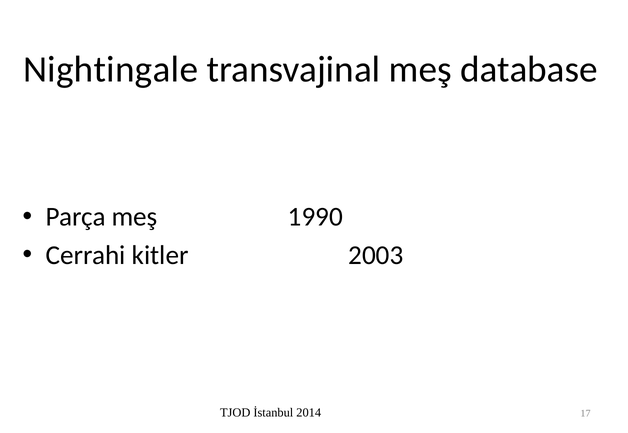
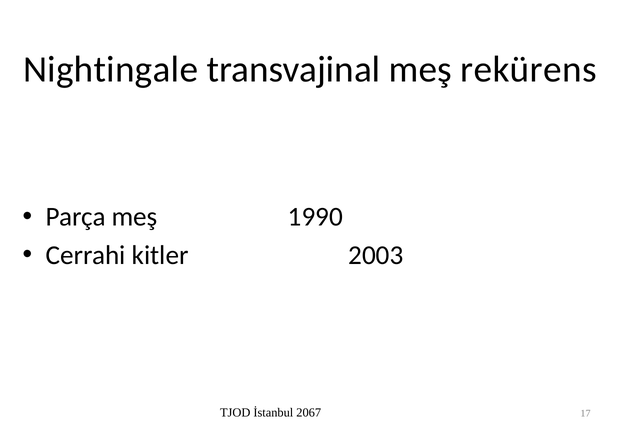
database: database -> rekürens (529, 69)
2014: 2014 -> 2067 (309, 412)
